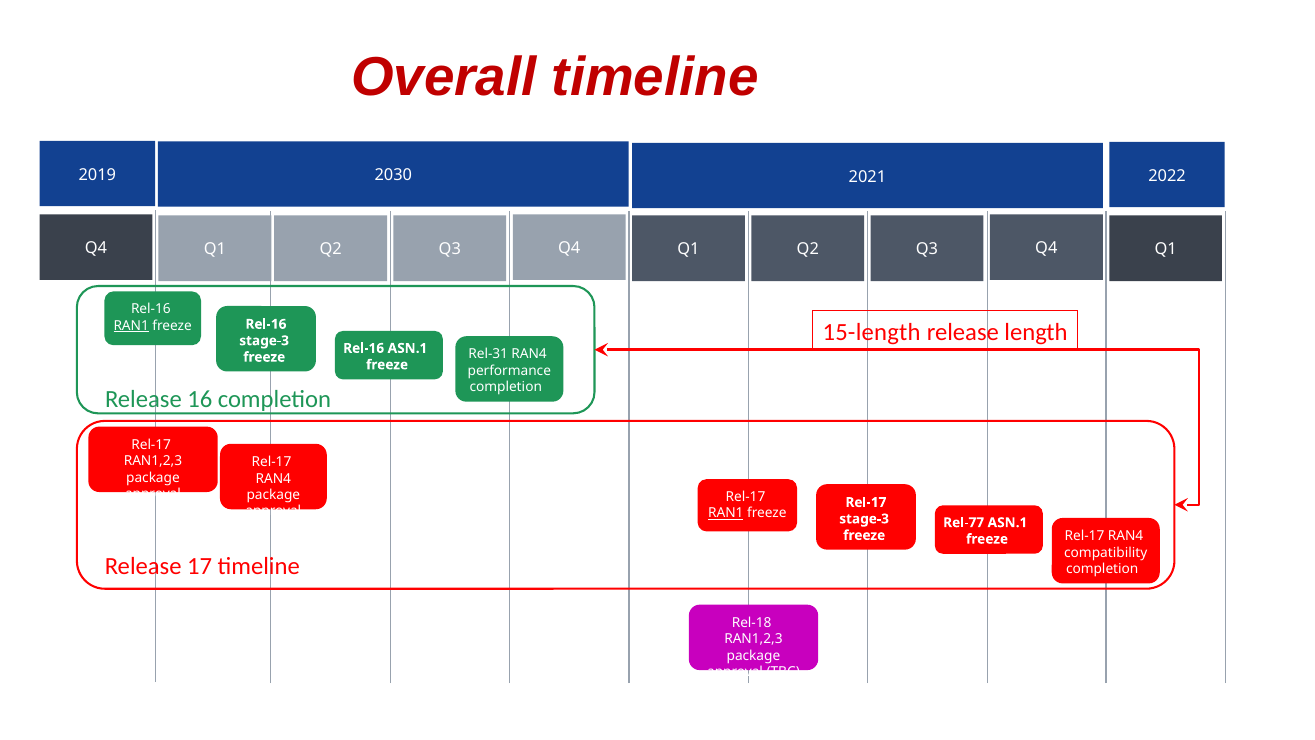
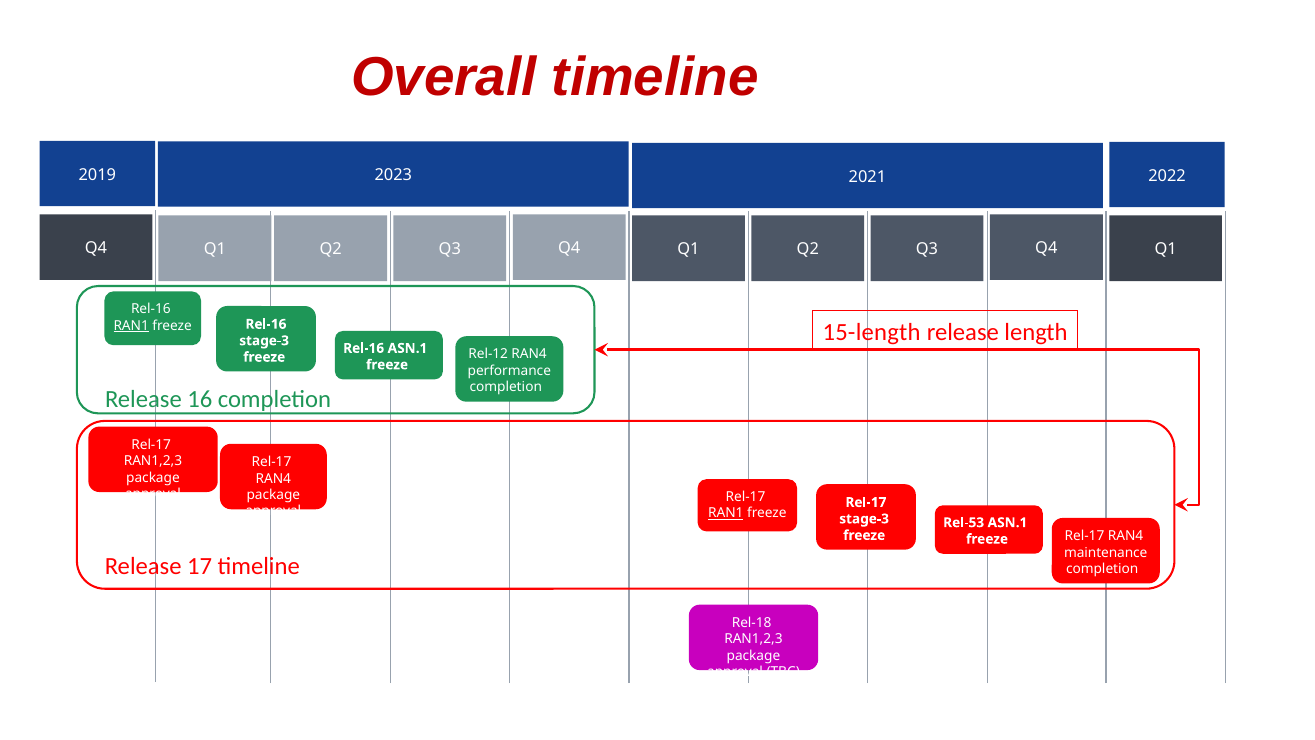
2030: 2030 -> 2023 (393, 175)
Rel-31: Rel-31 -> Rel-12 (488, 354)
Rel-77: Rel-77 -> Rel-53 (964, 522)
compatibility: compatibility -> maintenance (1106, 552)
